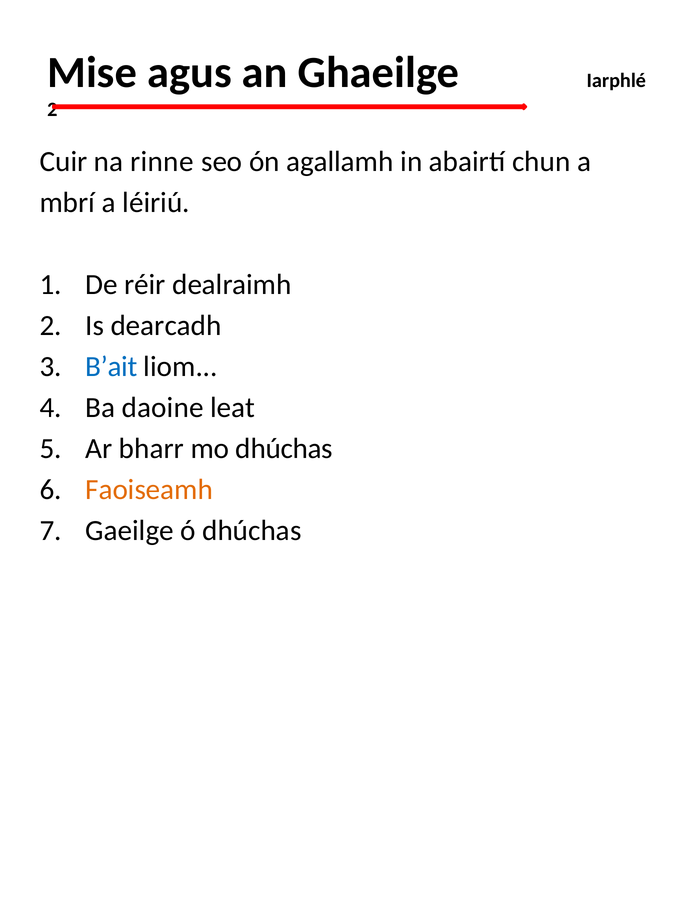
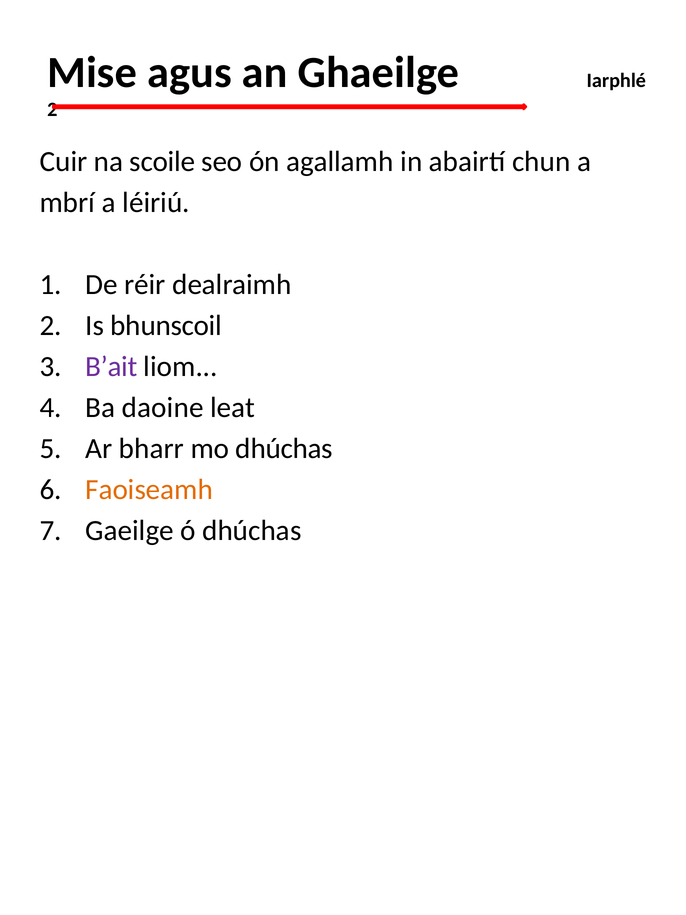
rinne: rinne -> scoile (162, 161)
dearcadh: dearcadh -> bhunscoil (166, 325)
B’ait colour: blue -> purple (111, 366)
